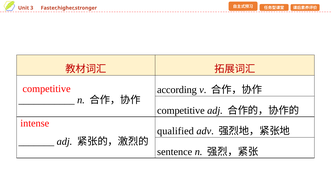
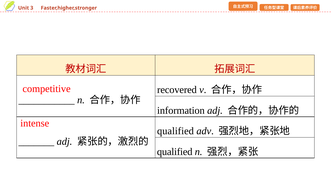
according: according -> recovered (177, 90)
competitive: competitive -> information (181, 111)
sentence: sentence -> qualified (175, 152)
